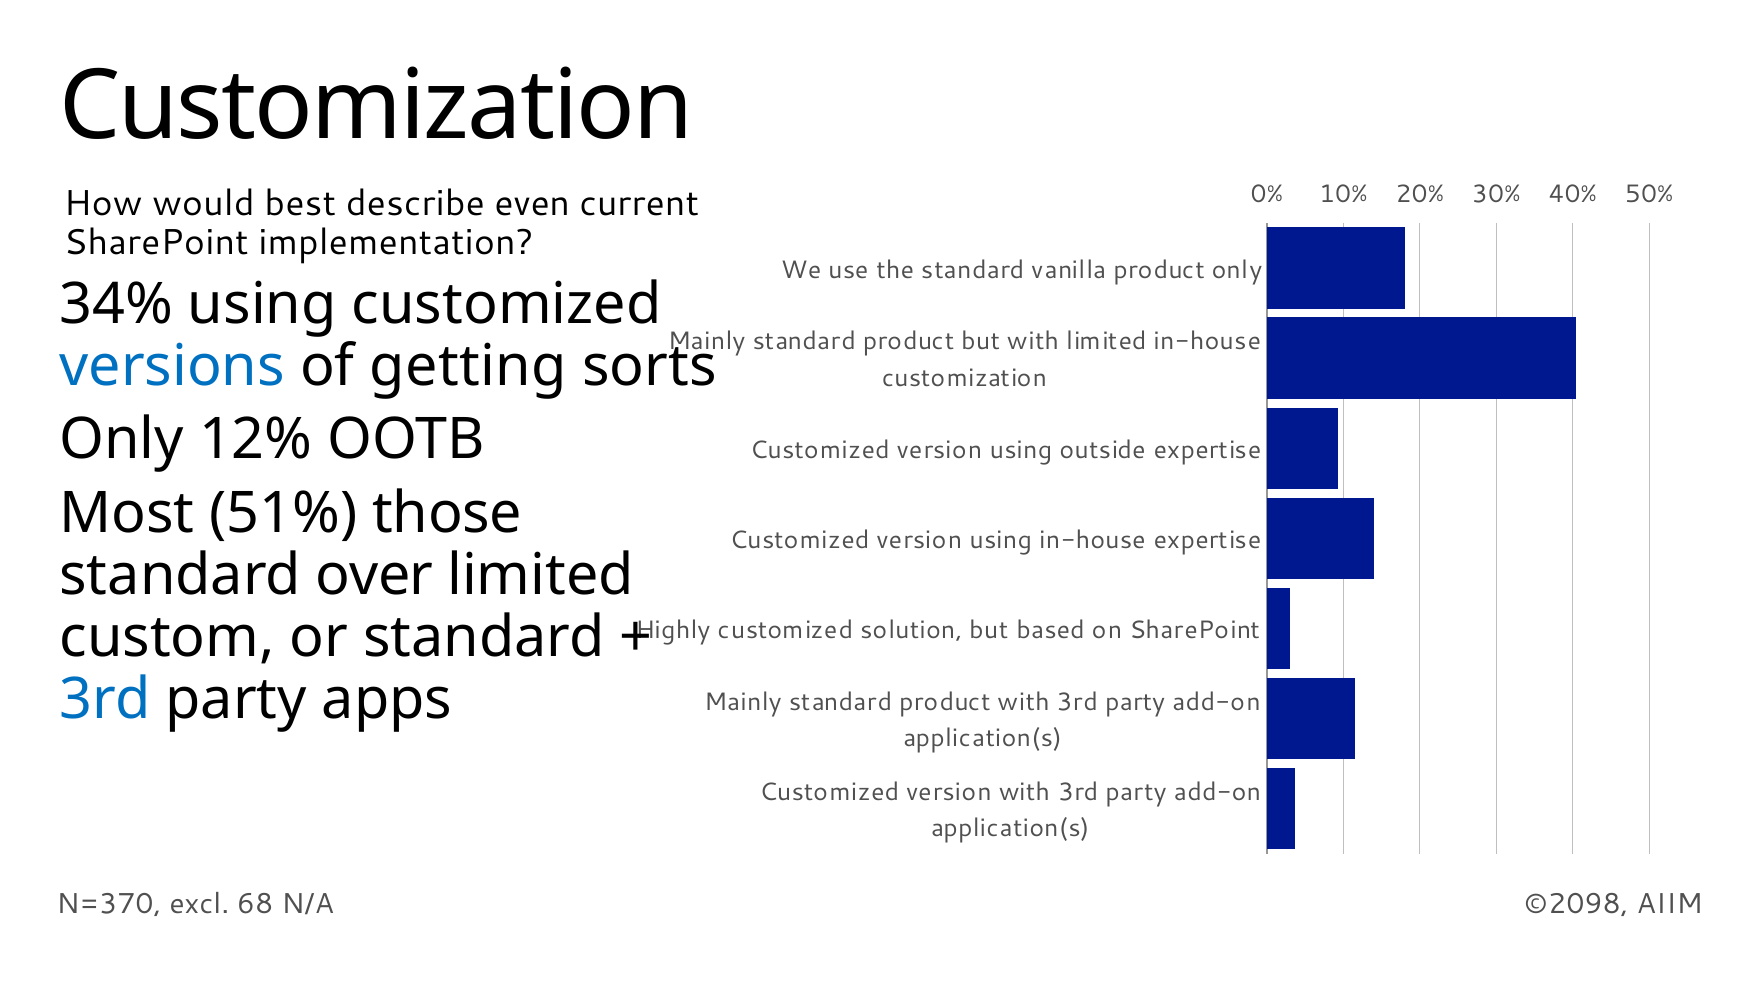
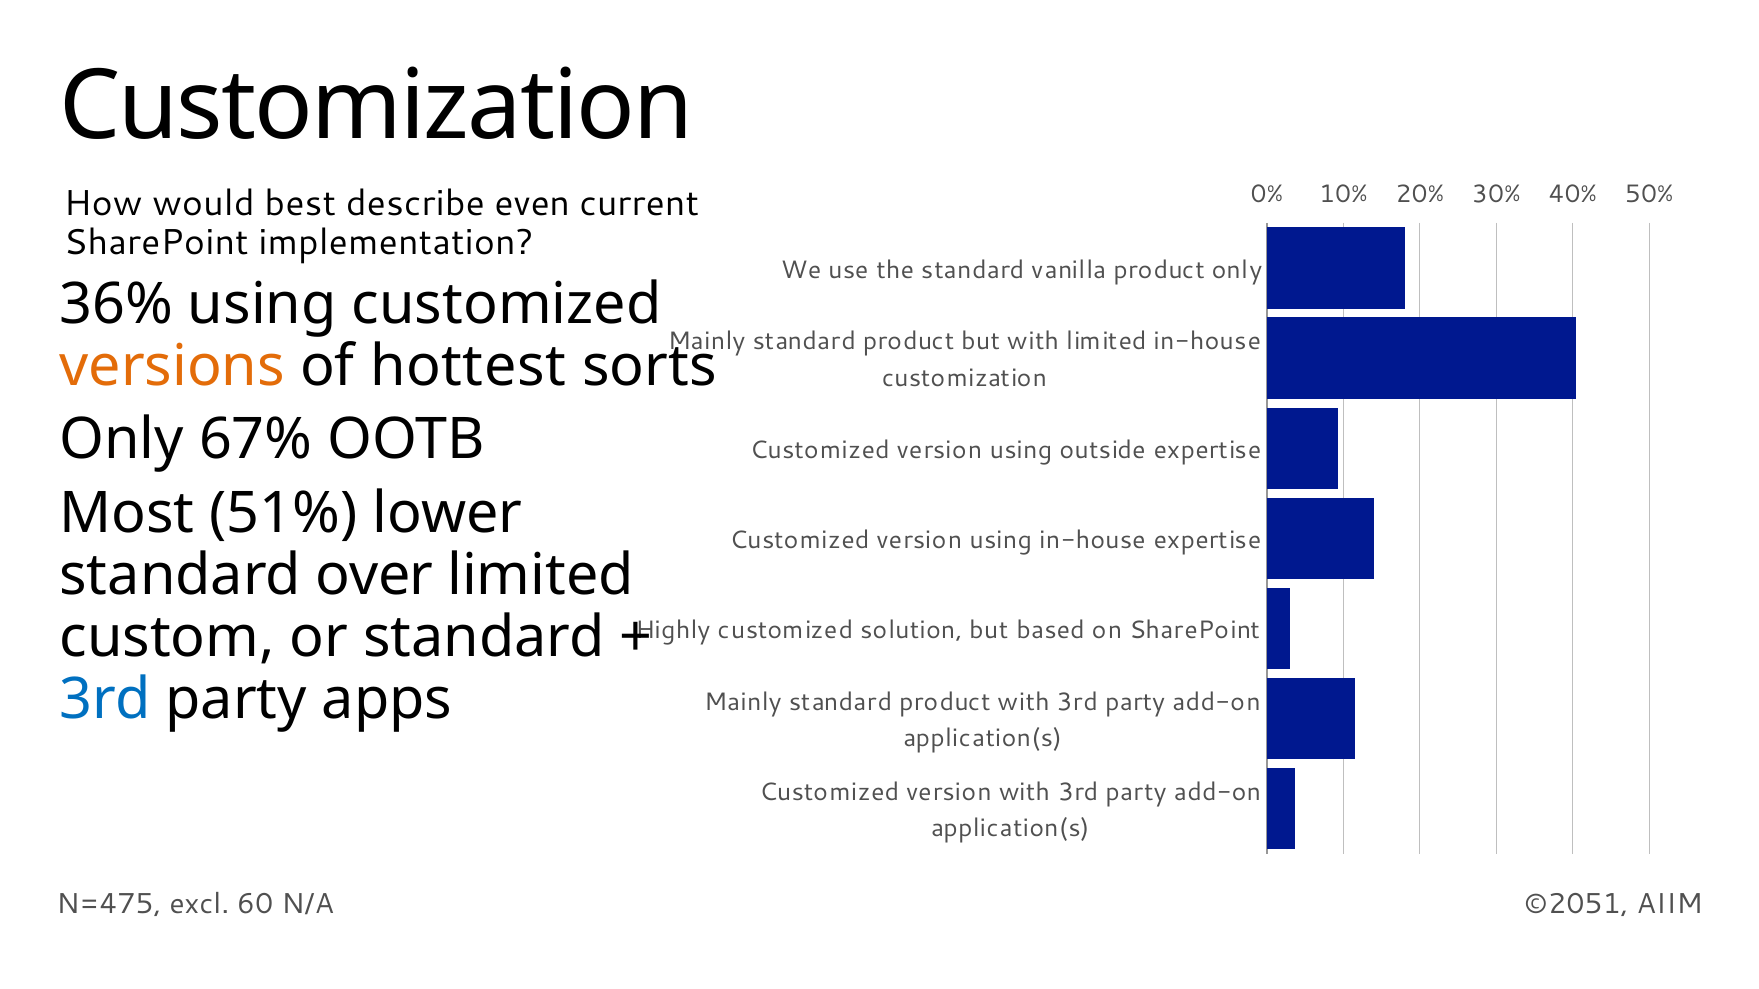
34%: 34% -> 36% (116, 304)
versions colour: blue -> orange (172, 366)
getting: getting -> hottest (468, 366)
12%: 12% -> 67% (256, 440)
those: those -> lower (447, 514)
N=370: N=370 -> N=475 (109, 904)
68: 68 -> 60 (255, 904)
©2098: ©2098 -> ©2051 (1576, 904)
